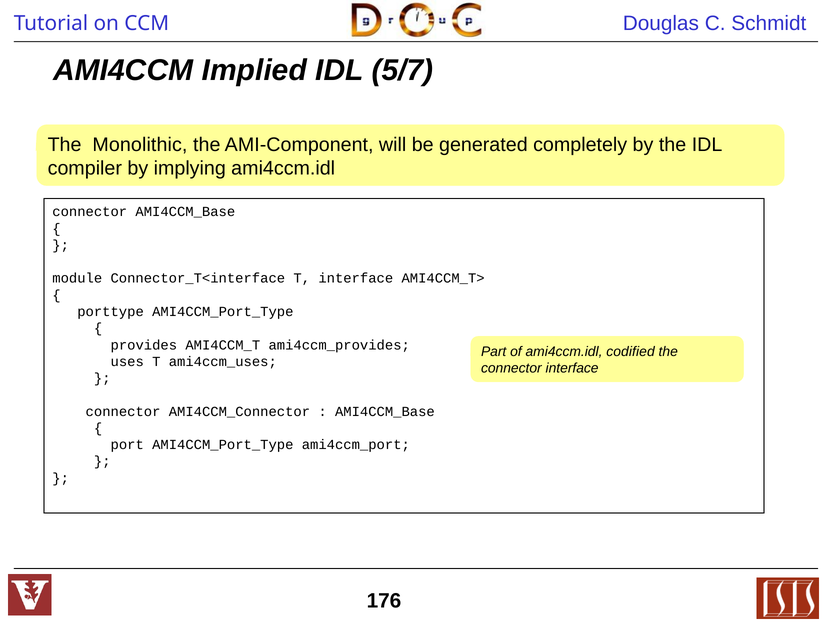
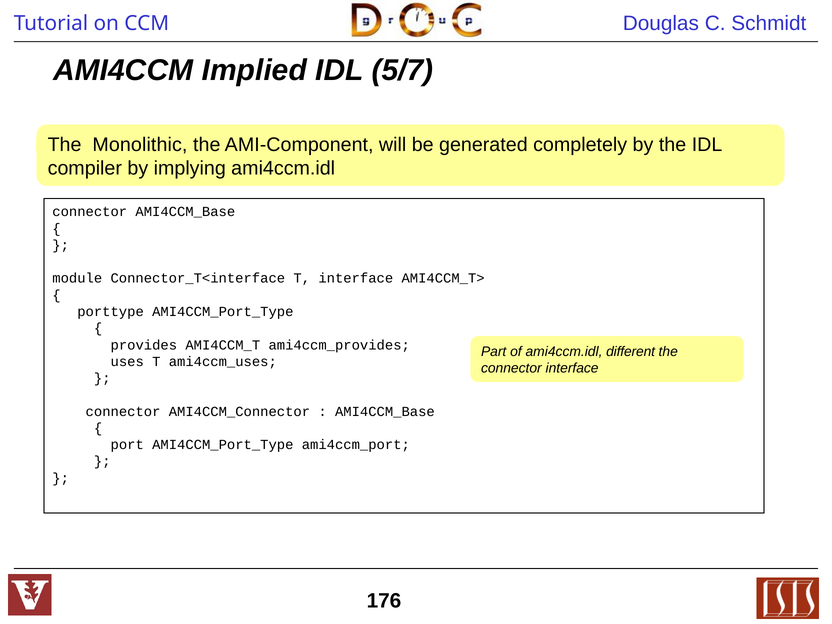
codified: codified -> different (631, 352)
